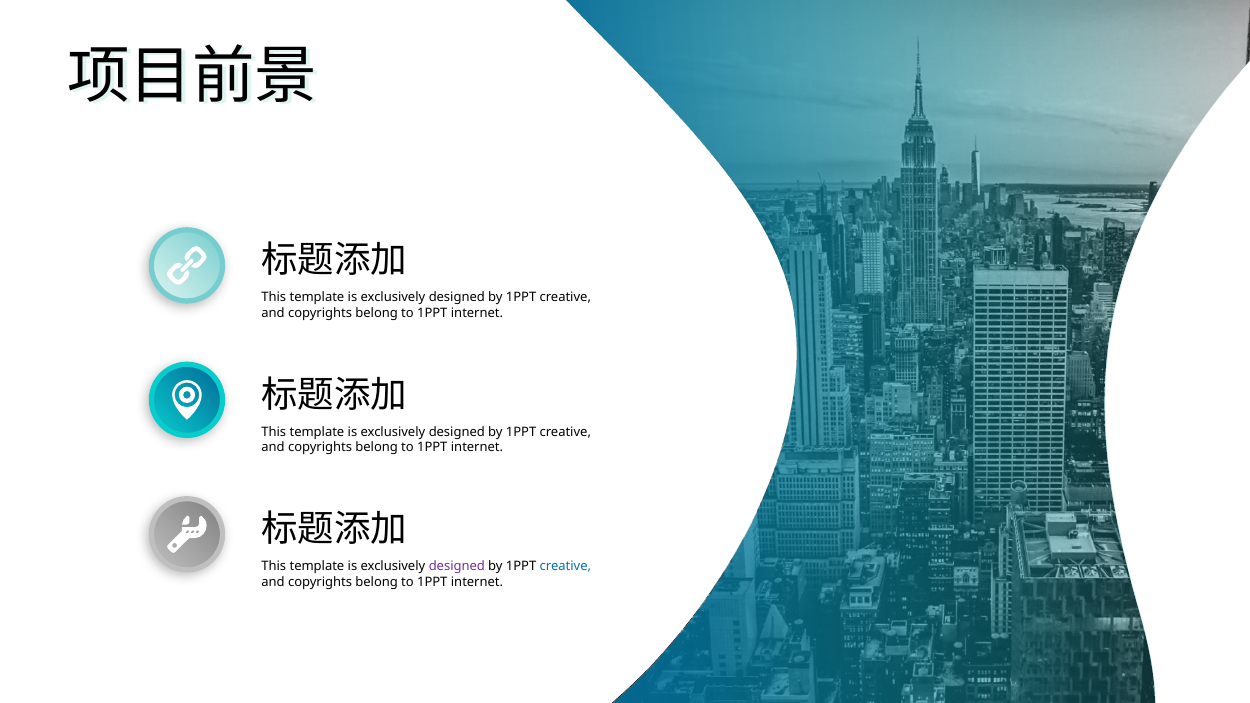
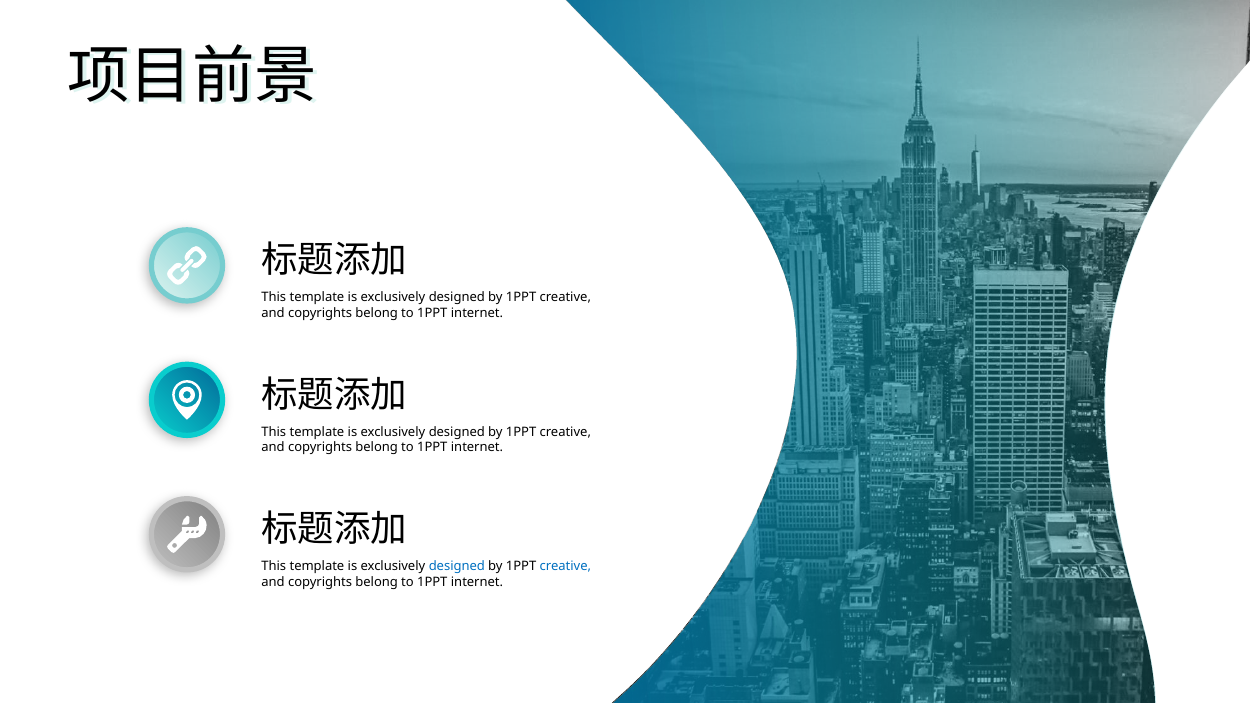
designed colour: purple -> blue (457, 566)
